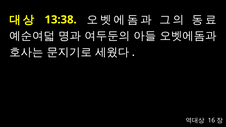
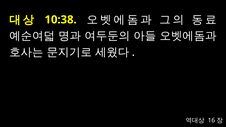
13:38: 13:38 -> 10:38 (61, 20)
